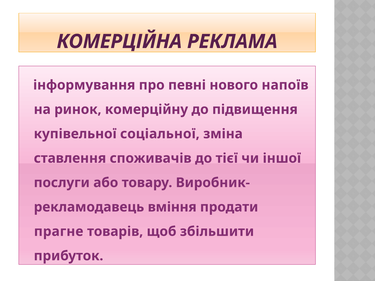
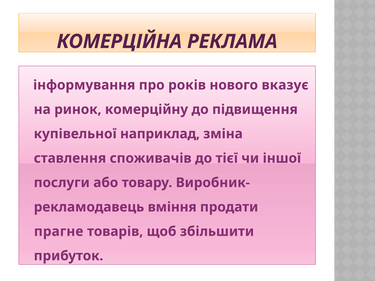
певні: певні -> років (187, 85)
напоїв: напоїв -> вказує (285, 85)
соціальної: соціальної -> наприклад (160, 134)
